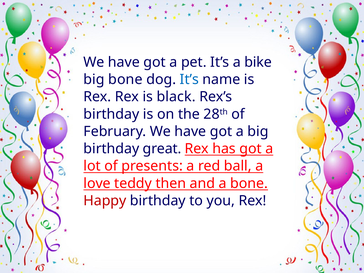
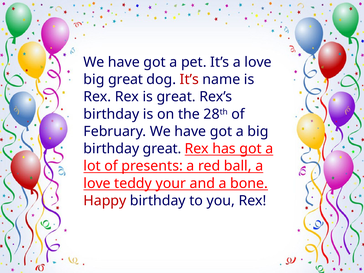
It’s a bike: bike -> love (258, 62)
big bone: bone -> great (126, 79)
It’s colour: blue -> red (189, 79)
is black: black -> great (176, 97)
then: then -> your (171, 183)
